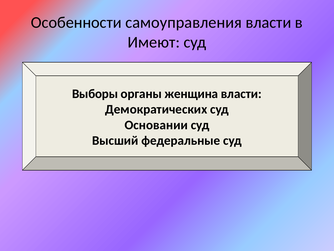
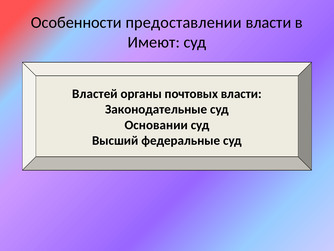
самоуправления: самоуправления -> предоставлении (184, 23)
Выборы: Выборы -> Властей (95, 94)
женщина: женщина -> почтовых (191, 94)
Демократических: Демократических -> Законодательные (156, 109)
